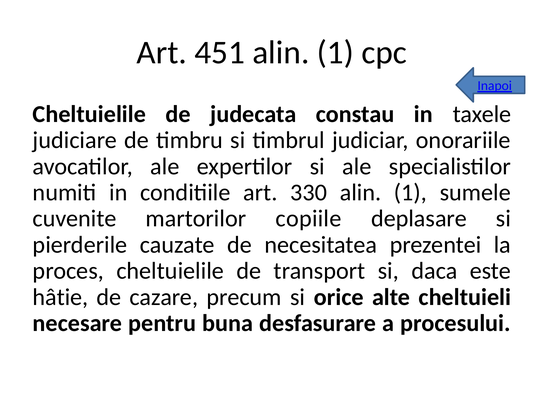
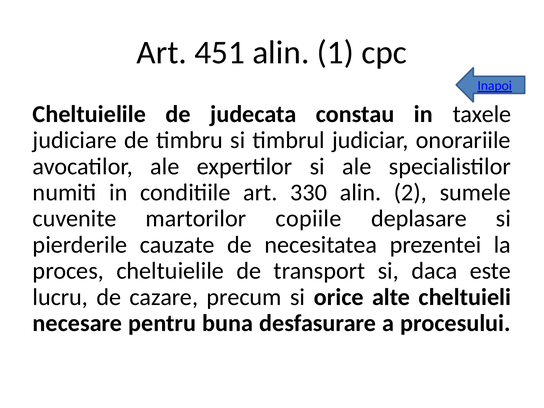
330 alin 1: 1 -> 2 (410, 193)
hâtie: hâtie -> lucru (60, 297)
